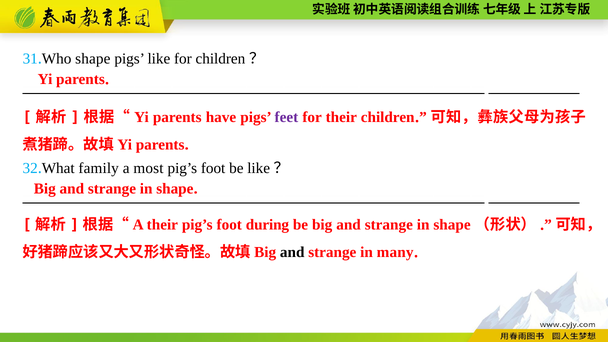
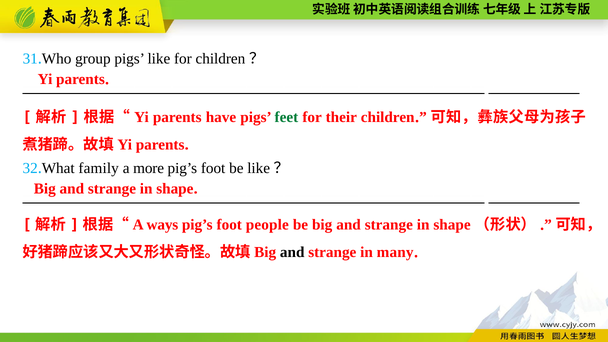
shape: shape -> group (93, 59)
feet colour: purple -> green (286, 117)
most: most -> more (149, 168)
A their: their -> ways (162, 225)
during: during -> people (267, 225)
